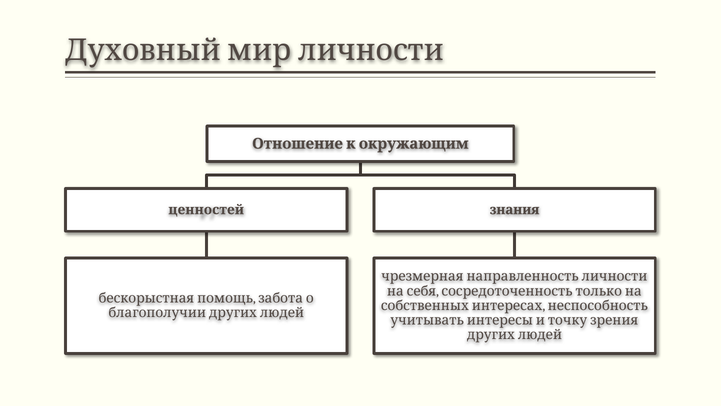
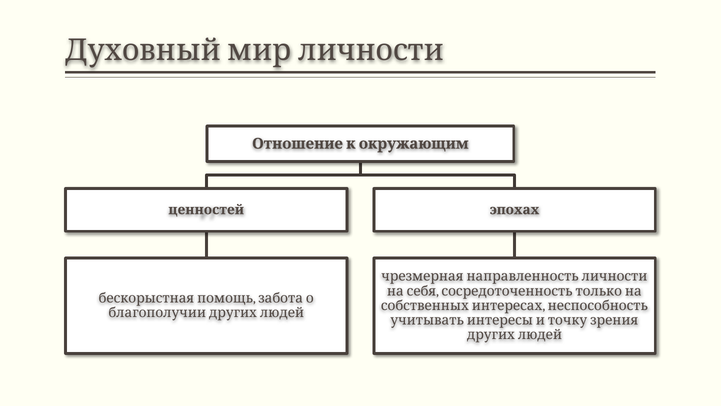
знания: знания -> эпохах (515, 209)
